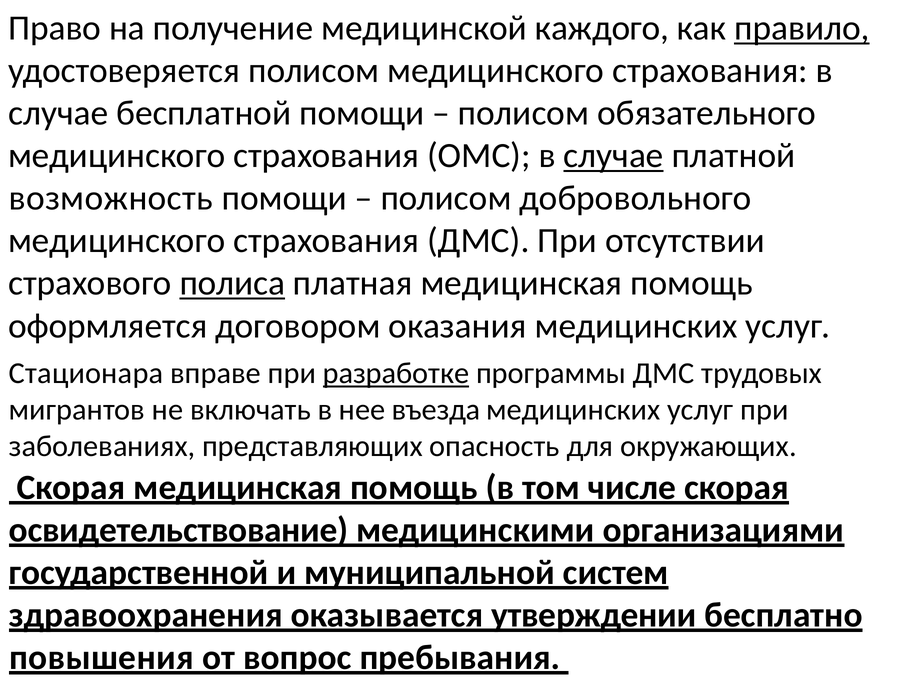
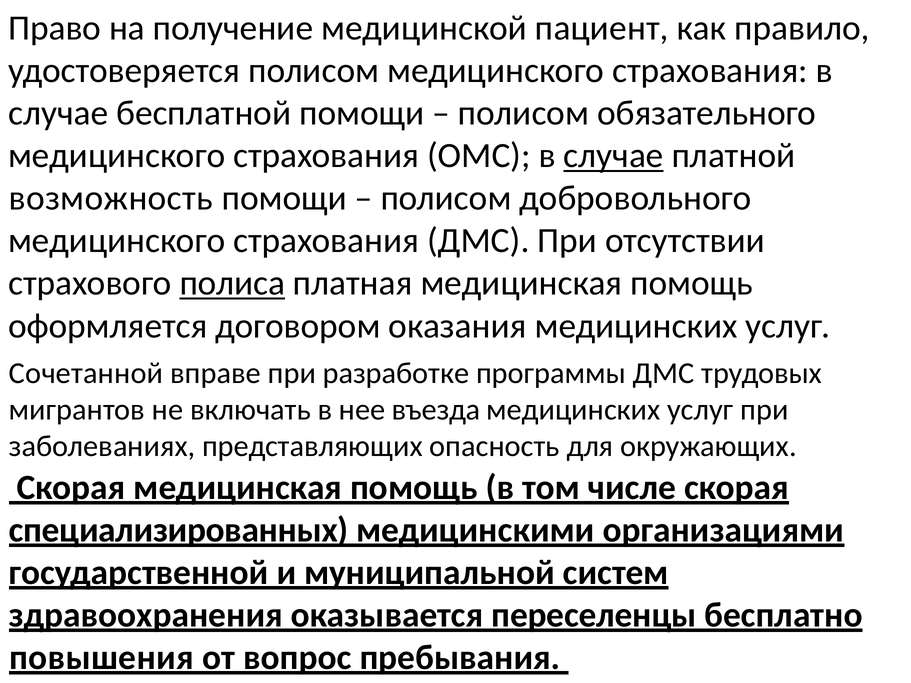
каждого: каждого -> пациент (602, 28)
правило underline: present -> none (802, 28)
Стационара: Стационара -> Сочетанной (86, 374)
разработке underline: present -> none (396, 374)
освидетельствование: освидетельствование -> специализированных (179, 530)
утверждении: утверждении -> переселенцы (594, 615)
